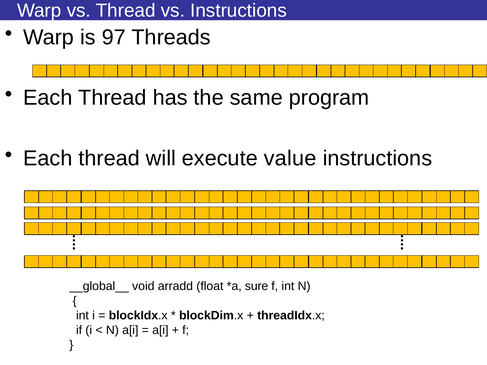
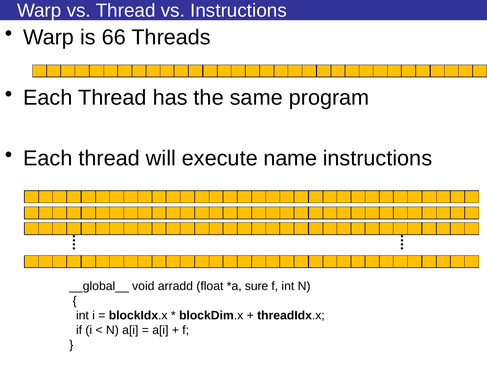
97: 97 -> 66 (114, 37)
value: value -> name (290, 158)
